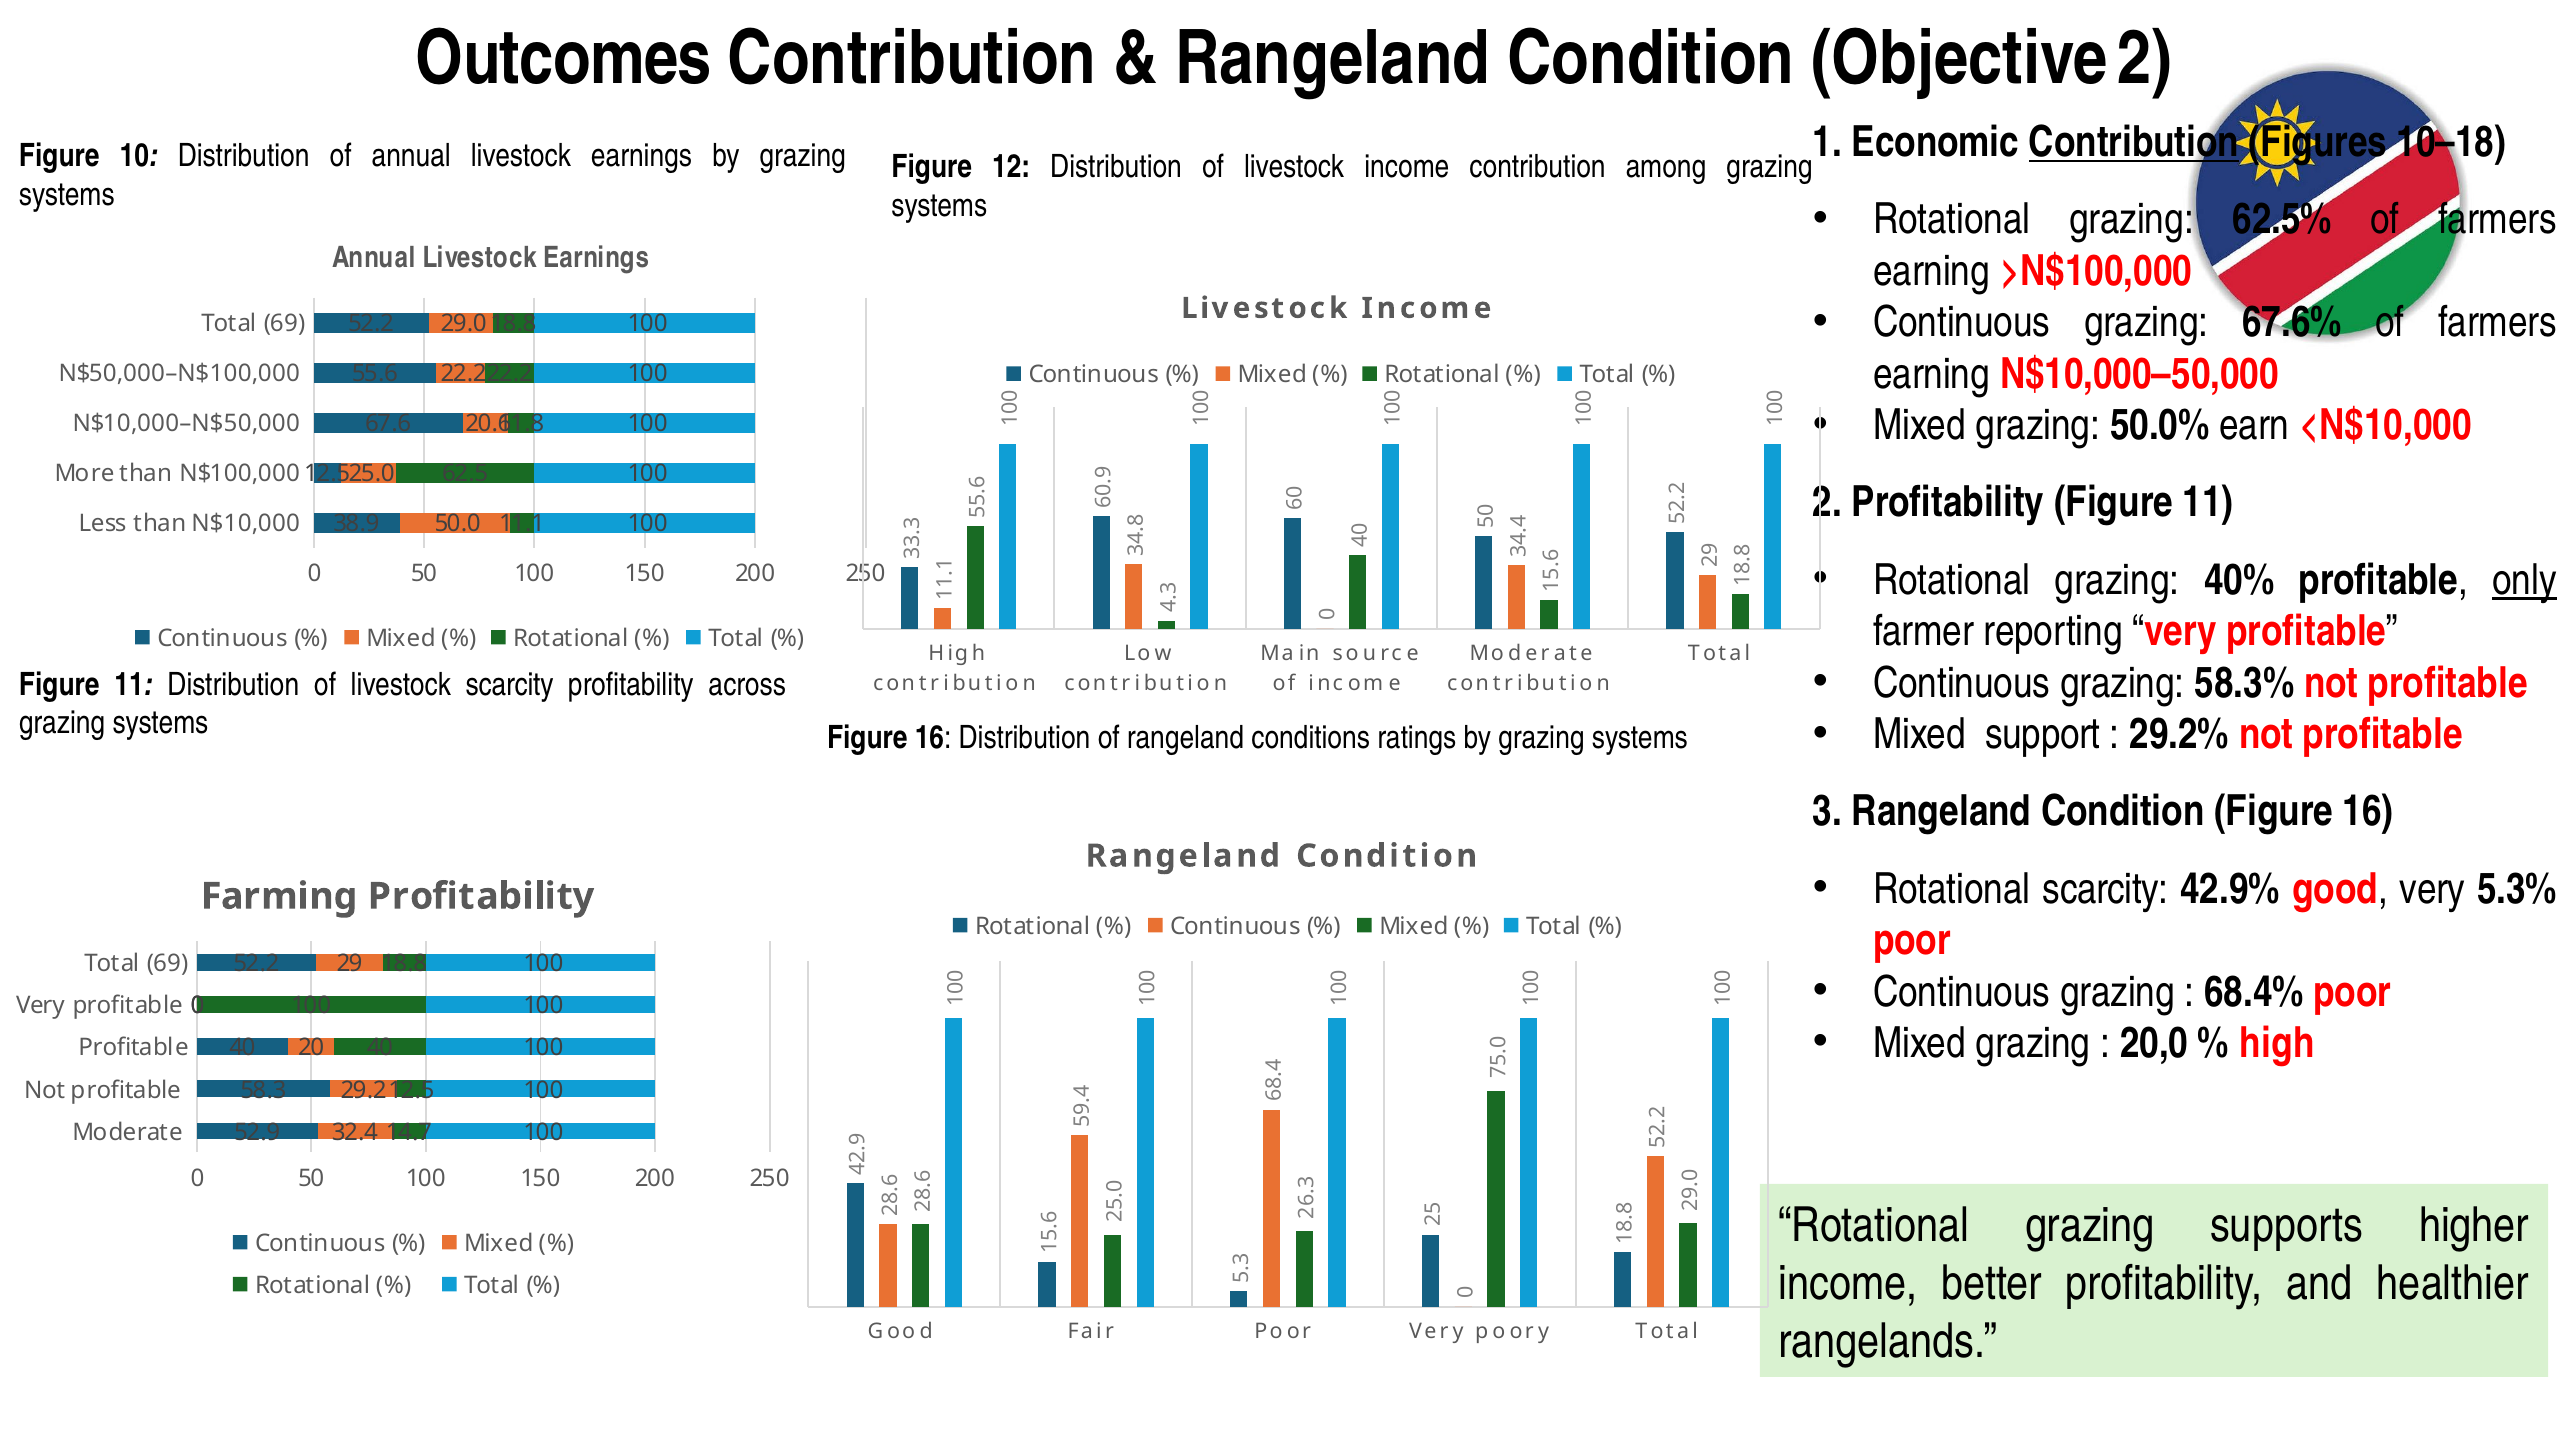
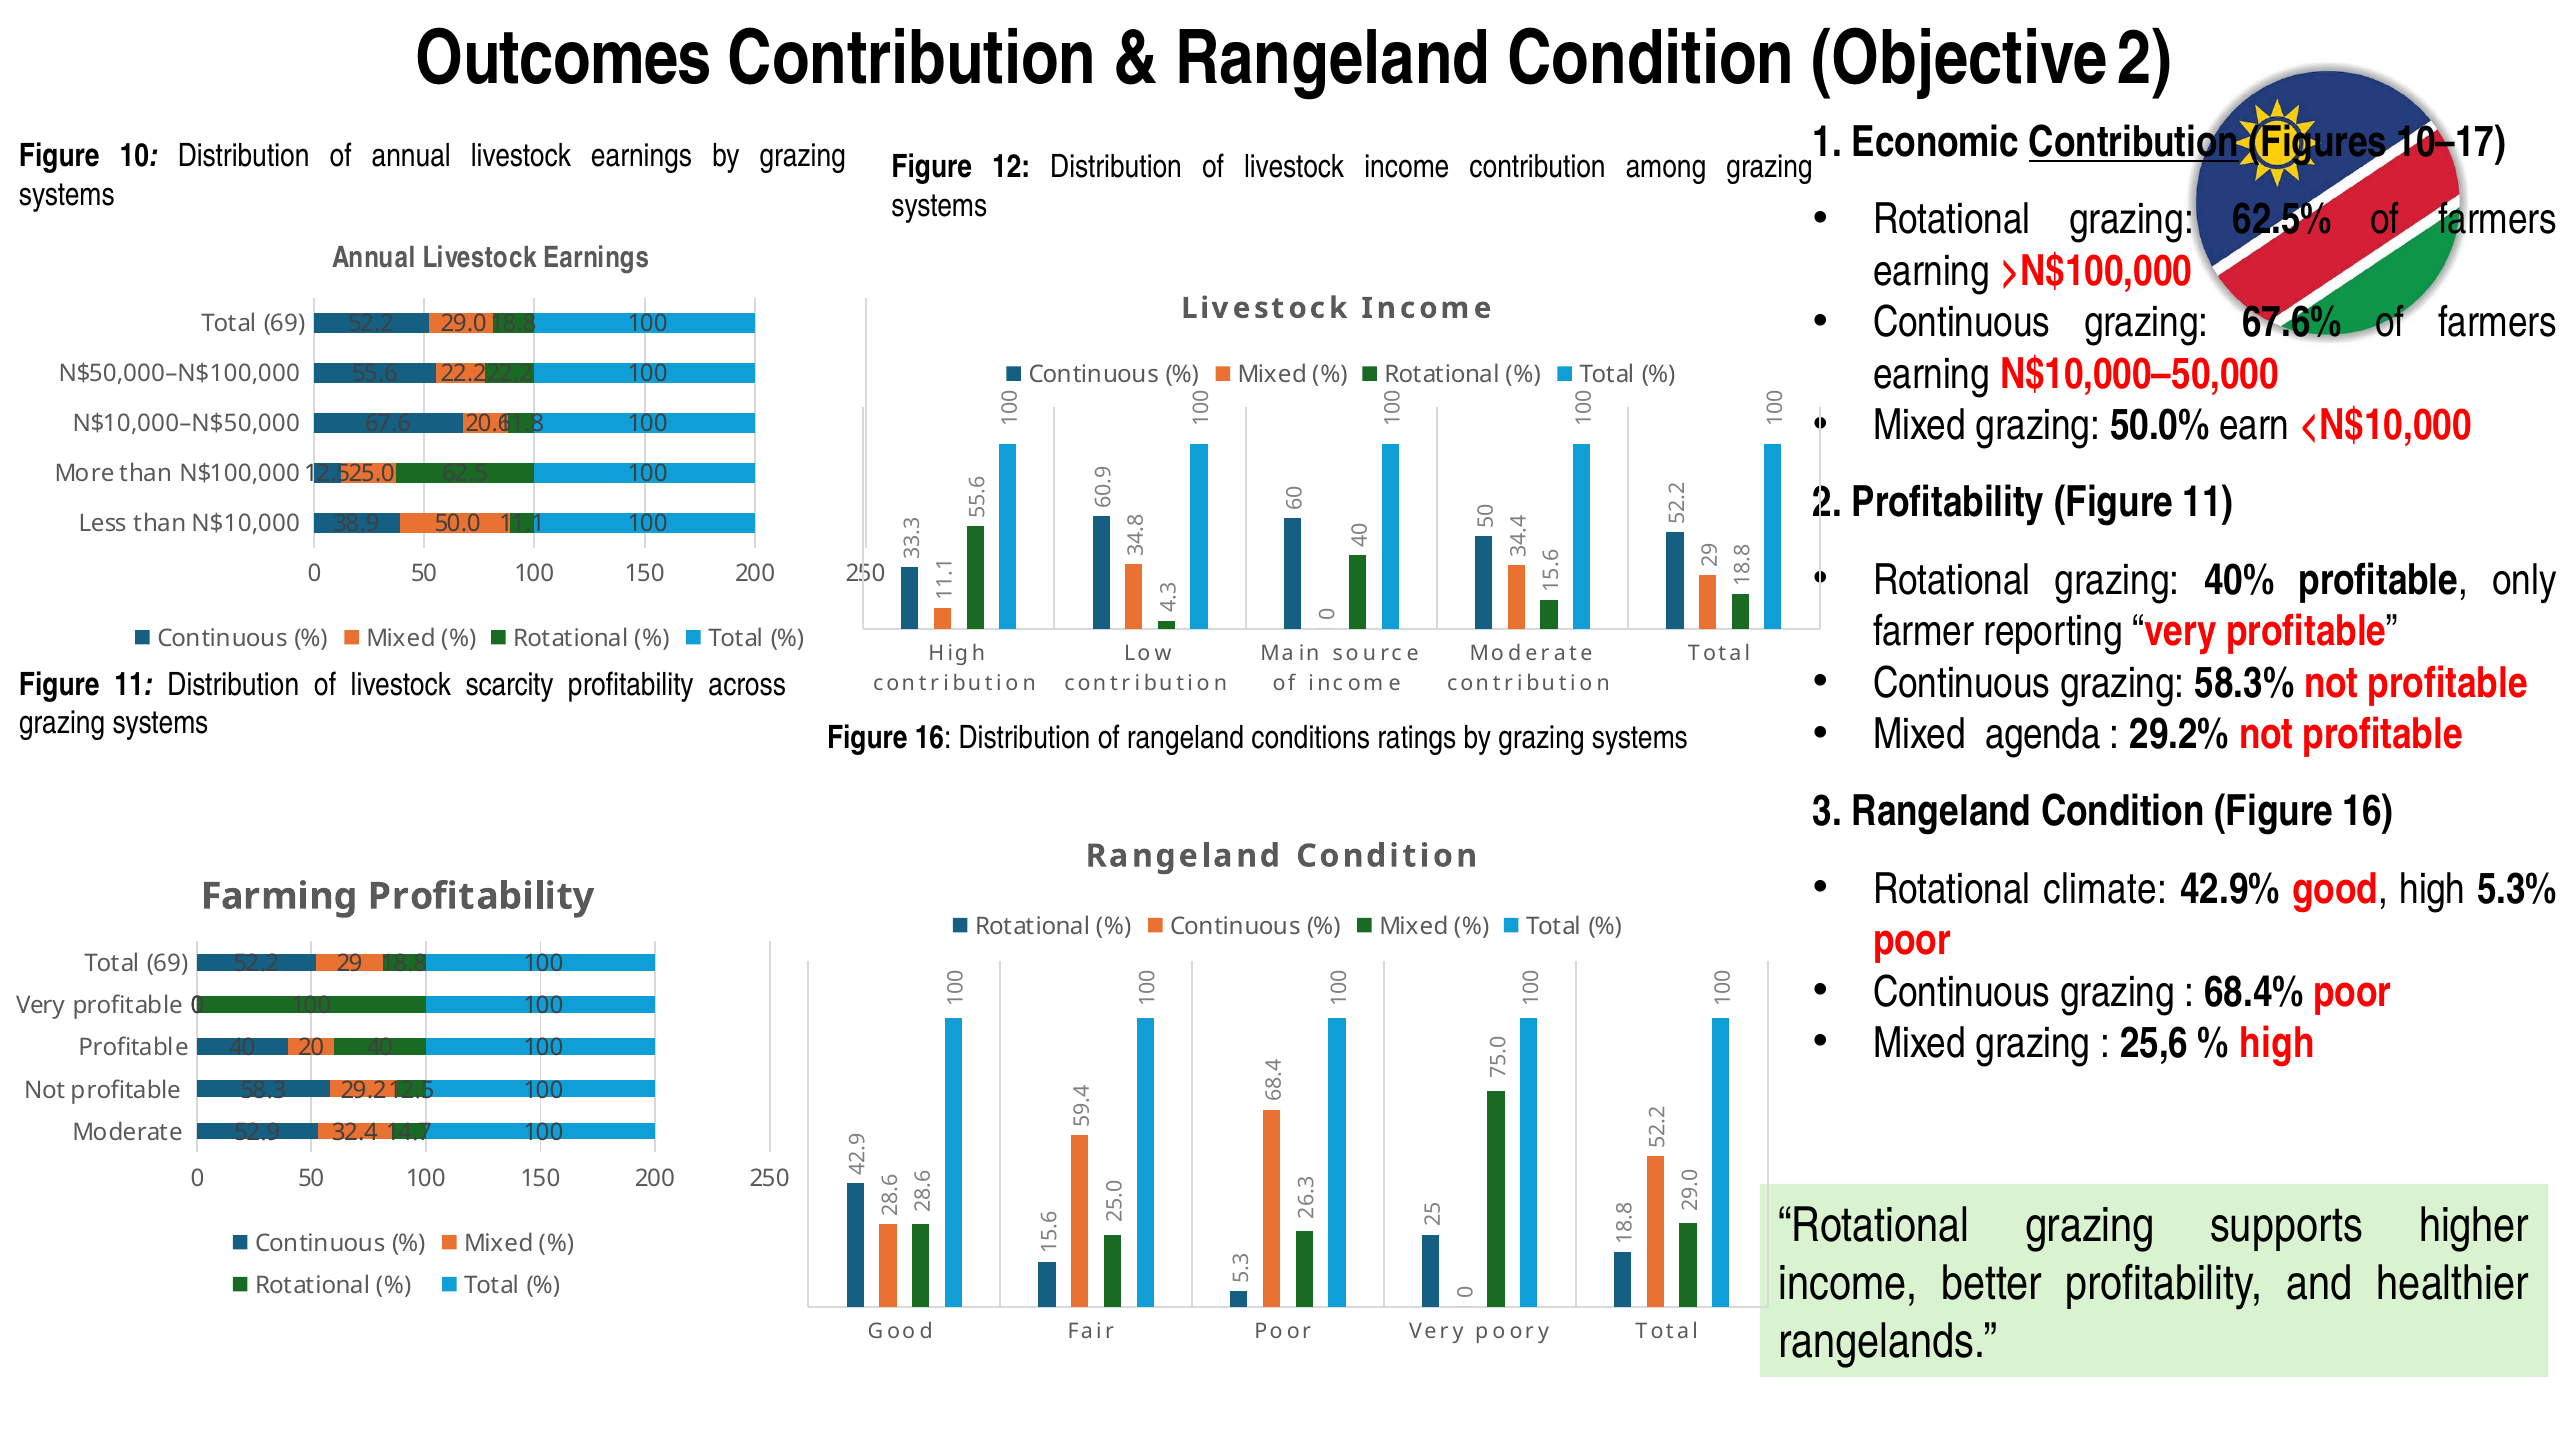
10–18: 10–18 -> 10–17 (2451, 142)
only underline: present -> none (2525, 580)
support: support -> agenda (2043, 734)
Rotational scarcity: scarcity -> climate (2105, 889)
good very: very -> high (2433, 889)
20,0: 20,0 -> 25,6 (2154, 1043)
